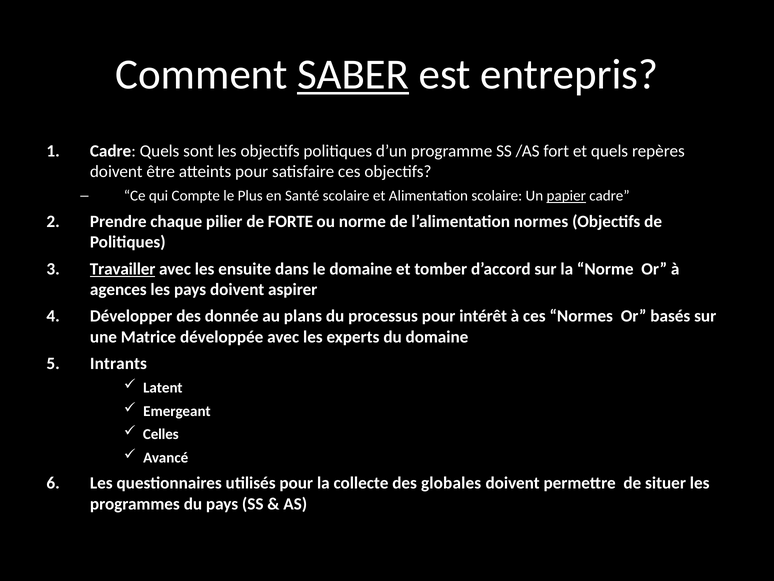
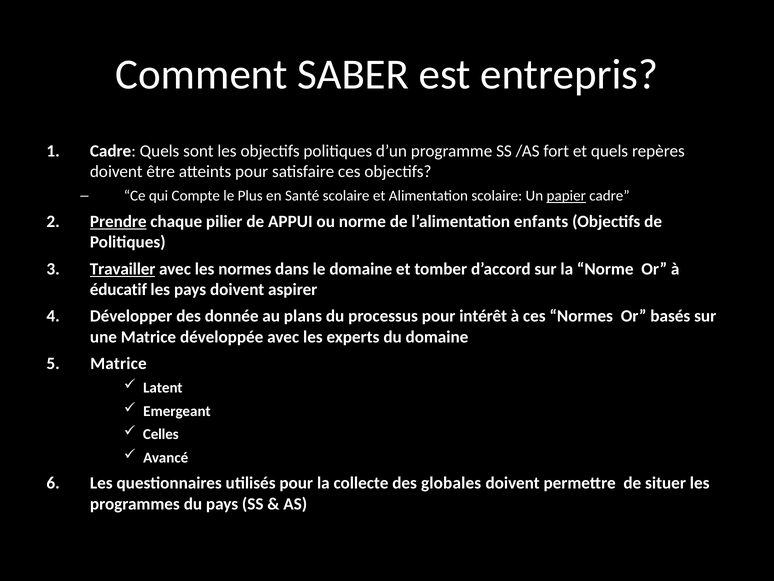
SABER underline: present -> none (353, 75)
Prendre underline: none -> present (118, 221)
FORTE: FORTE -> APPUI (290, 221)
l’alimentation normes: normes -> enfants (541, 221)
les ensuite: ensuite -> normes (245, 269)
agences: agences -> éducatif (118, 289)
Intrants: Intrants -> Matrice (118, 363)
